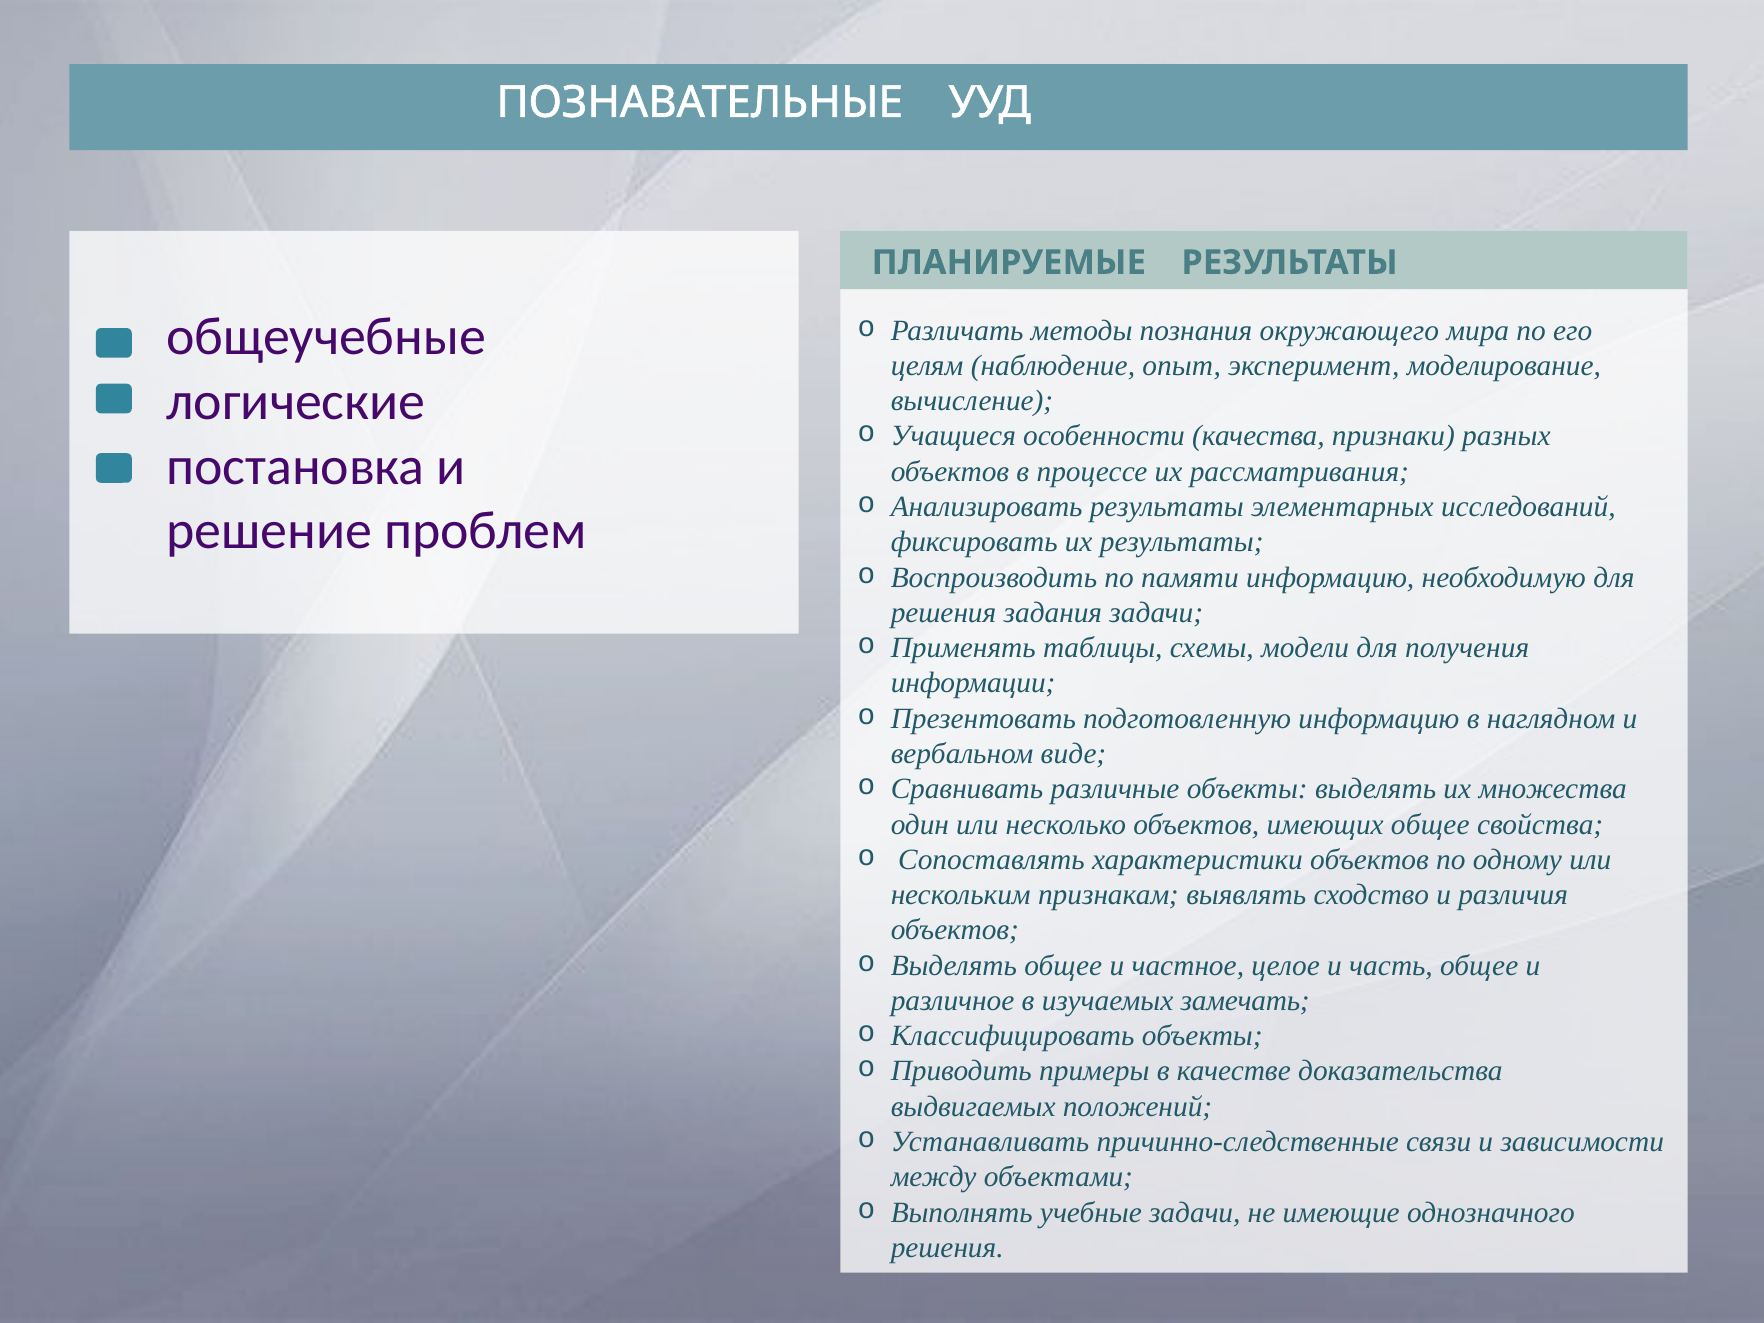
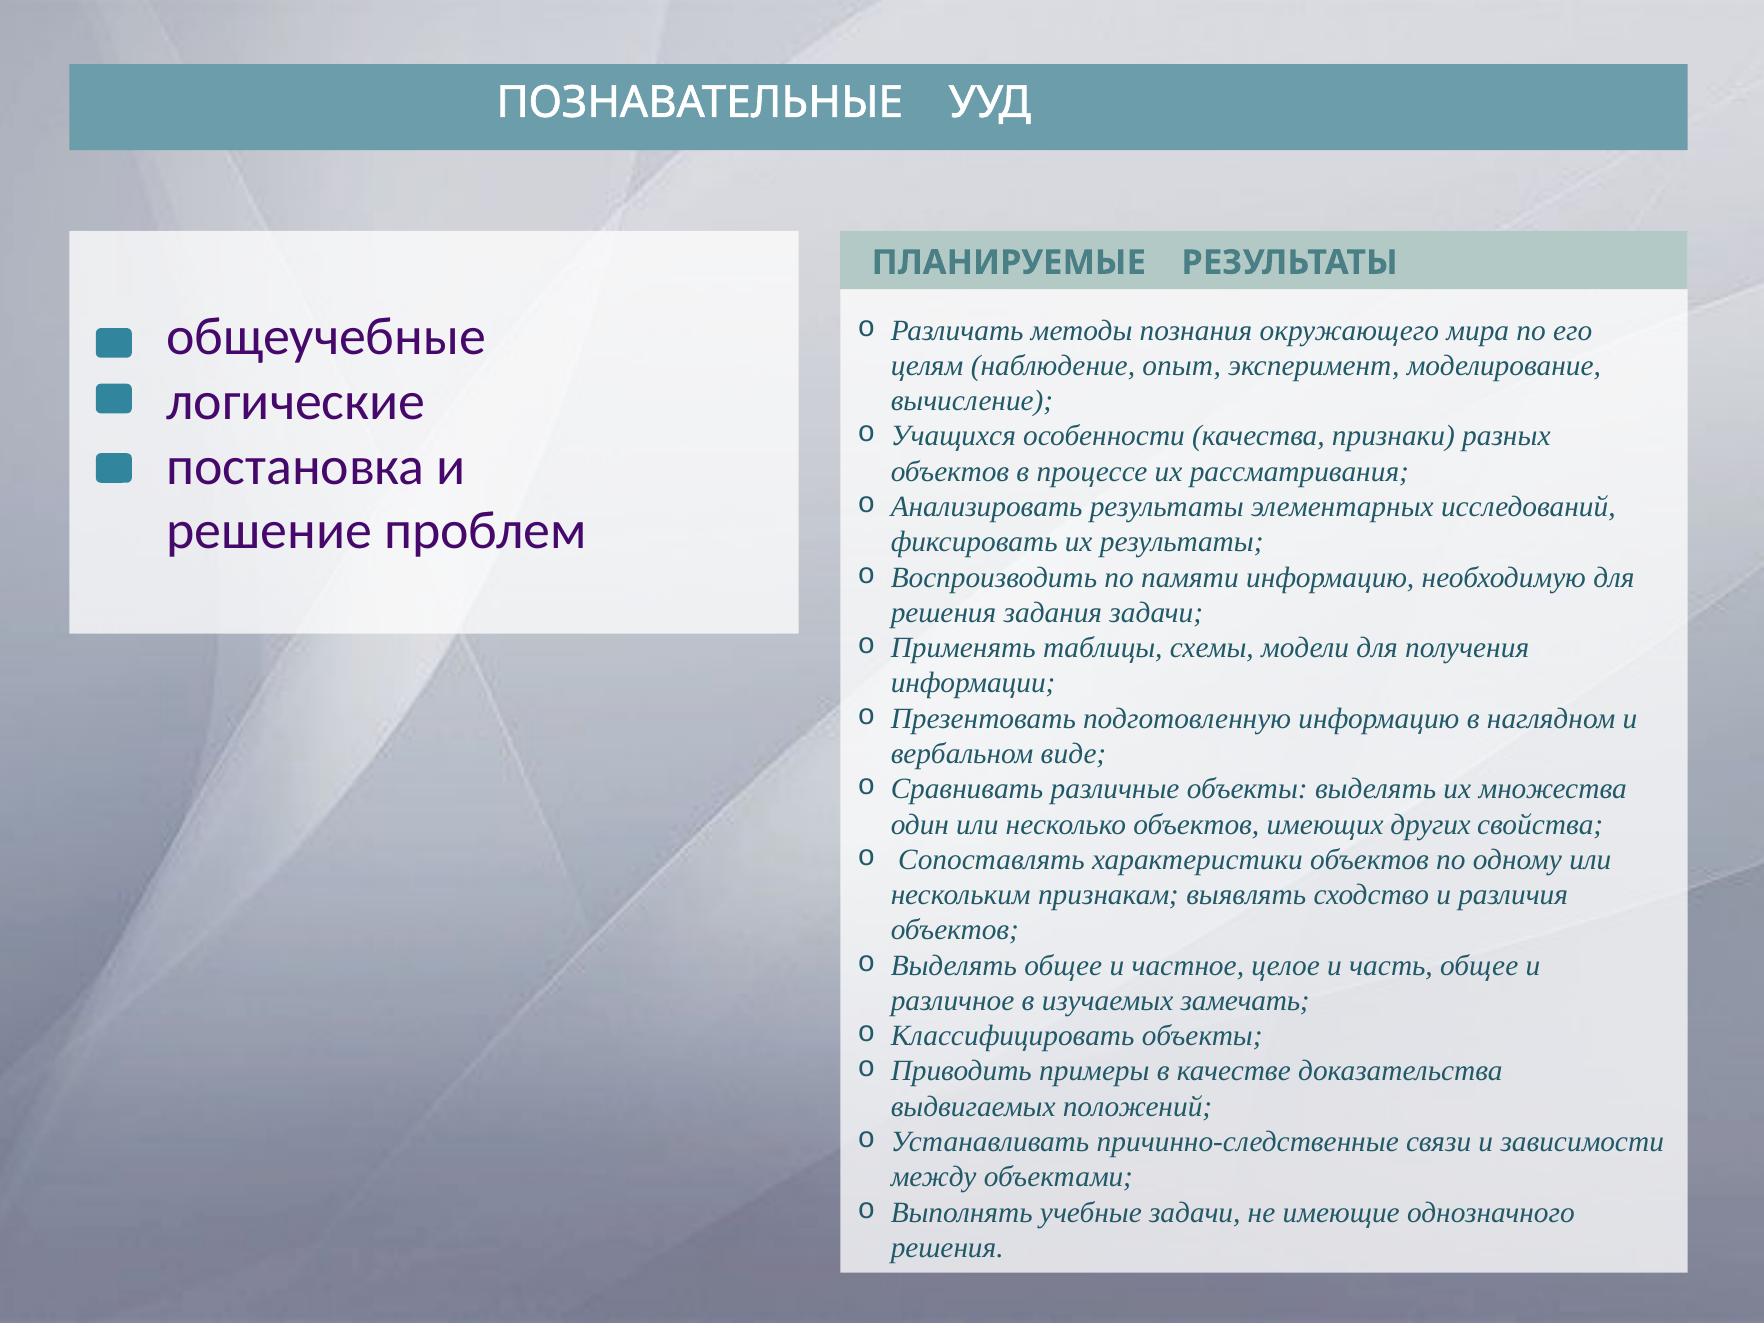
Учащиеся: Учащиеся -> Учащихся (953, 436)
имеющих общее: общее -> других (1431, 824)
